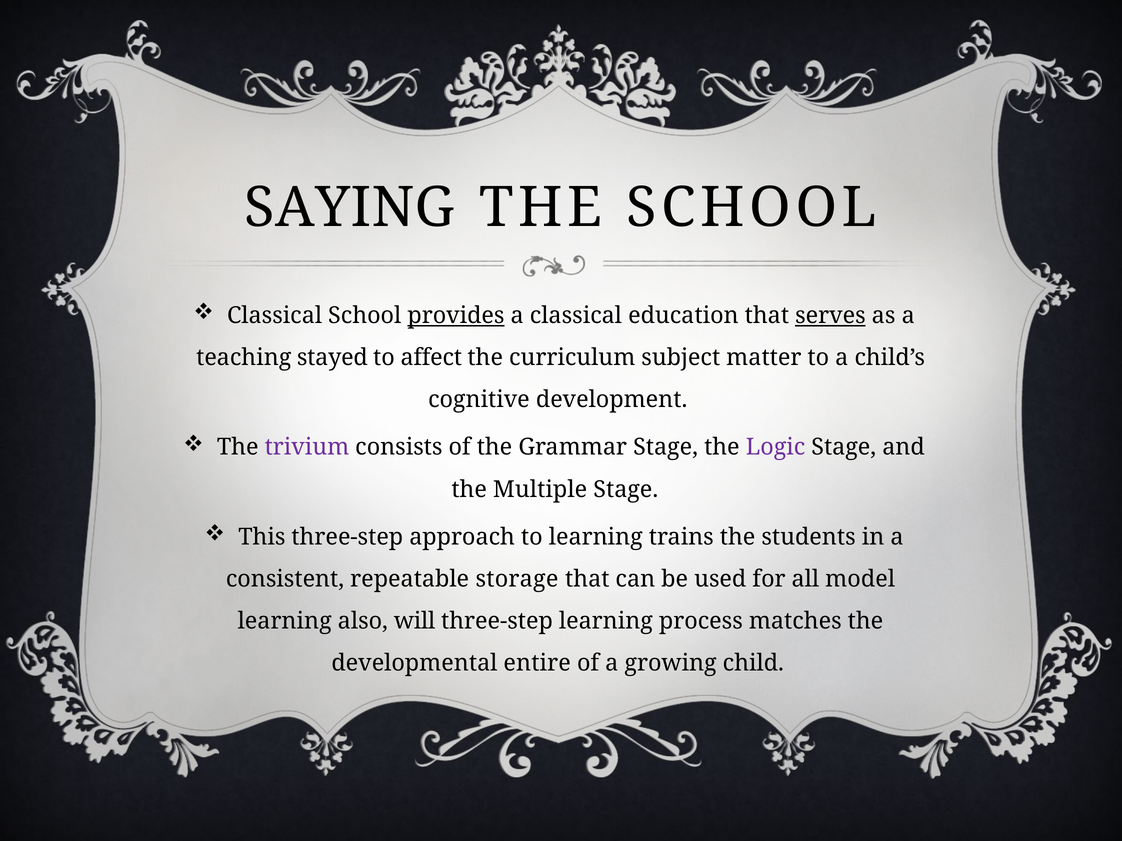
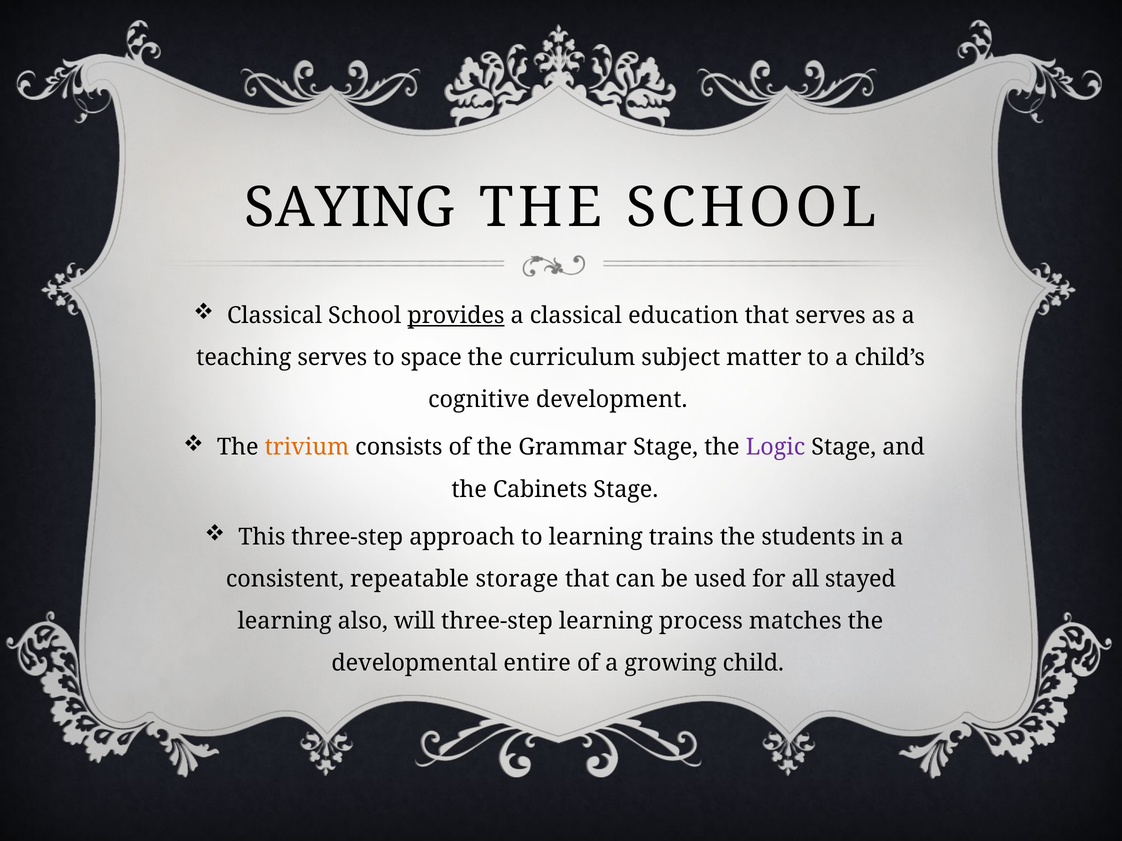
serves underline: present -> none (830, 316)
teaching stayed: stayed -> serves (332, 358)
affect: affect -> space (431, 358)
trivium colour: purple -> orange (307, 448)
Multiple: Multiple -> Cabinets (540, 490)
model: model -> stayed (860, 579)
